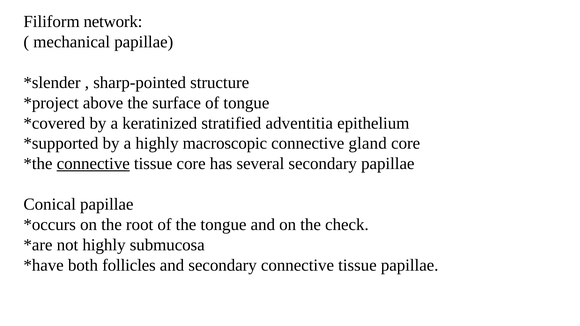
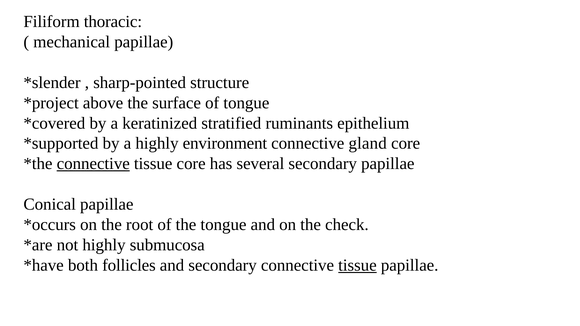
network: network -> thoracic (113, 22)
adventitia: adventitia -> ruminants (299, 123)
macroscopic: macroscopic -> environment (225, 143)
tissue underline: none -> present (357, 265)
